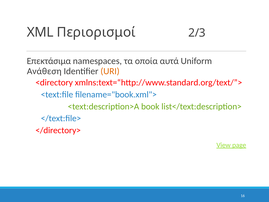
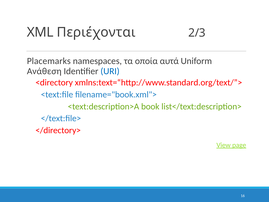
Περιορισμοί: Περιορισμοί -> Περιέχονται (96, 32)
Επεκτάσιμα: Επεκτάσιμα -> Placemarks (49, 61)
URI colour: orange -> blue (110, 71)
